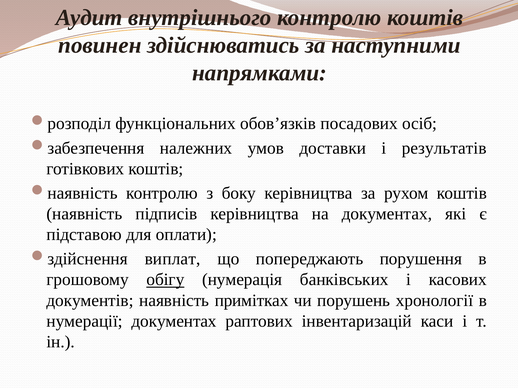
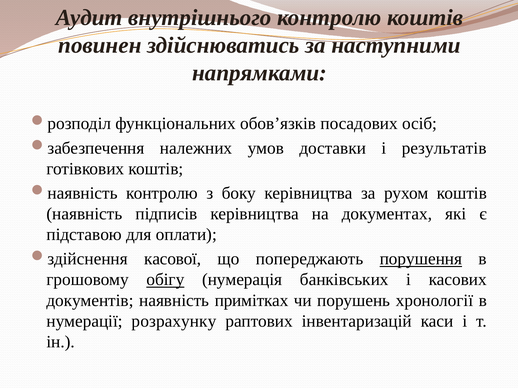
виплат: виплат -> касової (173, 259)
порушення underline: none -> present (421, 259)
нумерації документах: документах -> розрахунку (174, 321)
